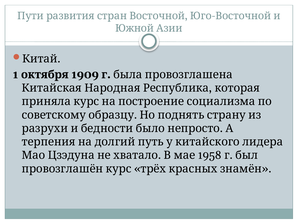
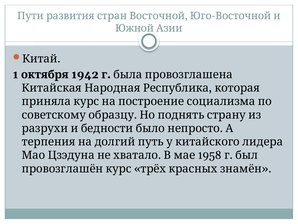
1909: 1909 -> 1942 (85, 74)
